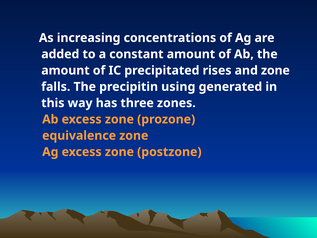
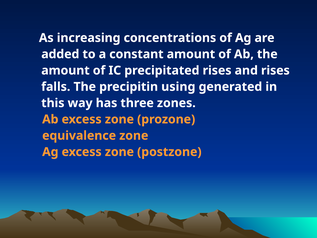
and zone: zone -> rises (275, 70)
